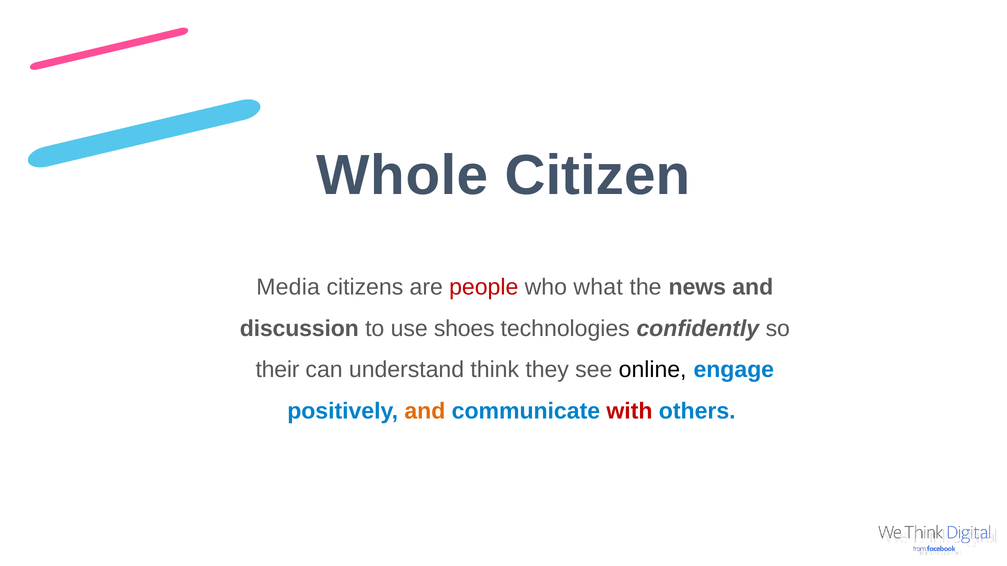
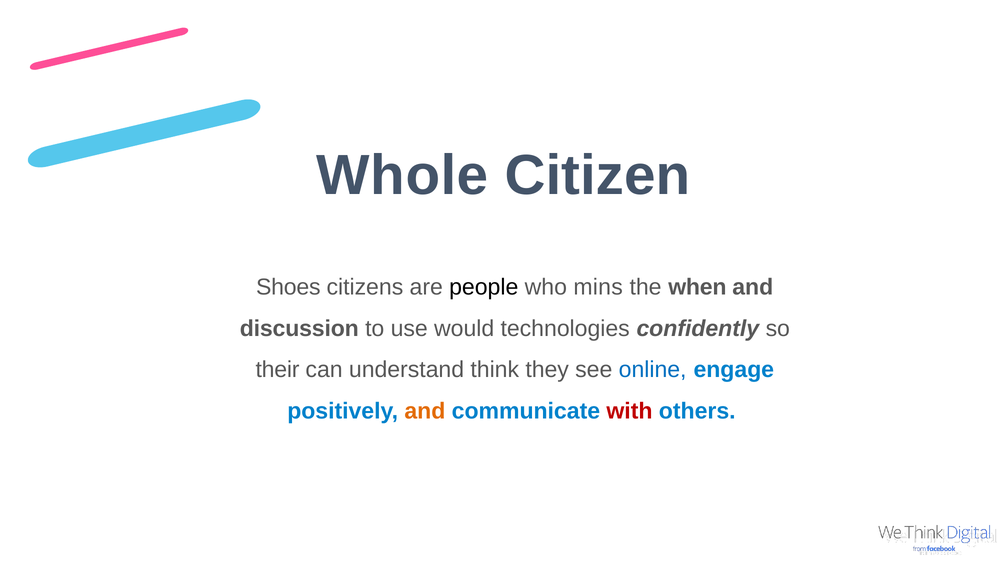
Media: Media -> Shoes (288, 287)
people colour: red -> black (484, 287)
what: what -> mins (598, 287)
news: news -> when (697, 287)
shoes: shoes -> would (464, 329)
online colour: black -> blue (653, 370)
